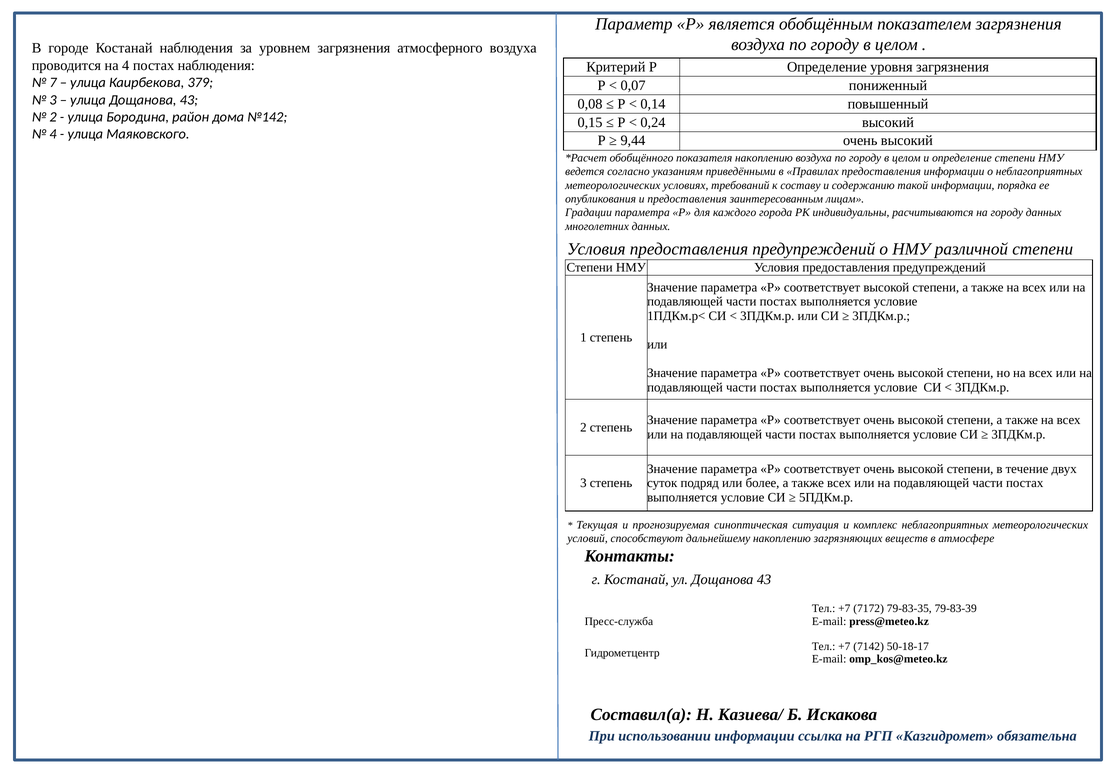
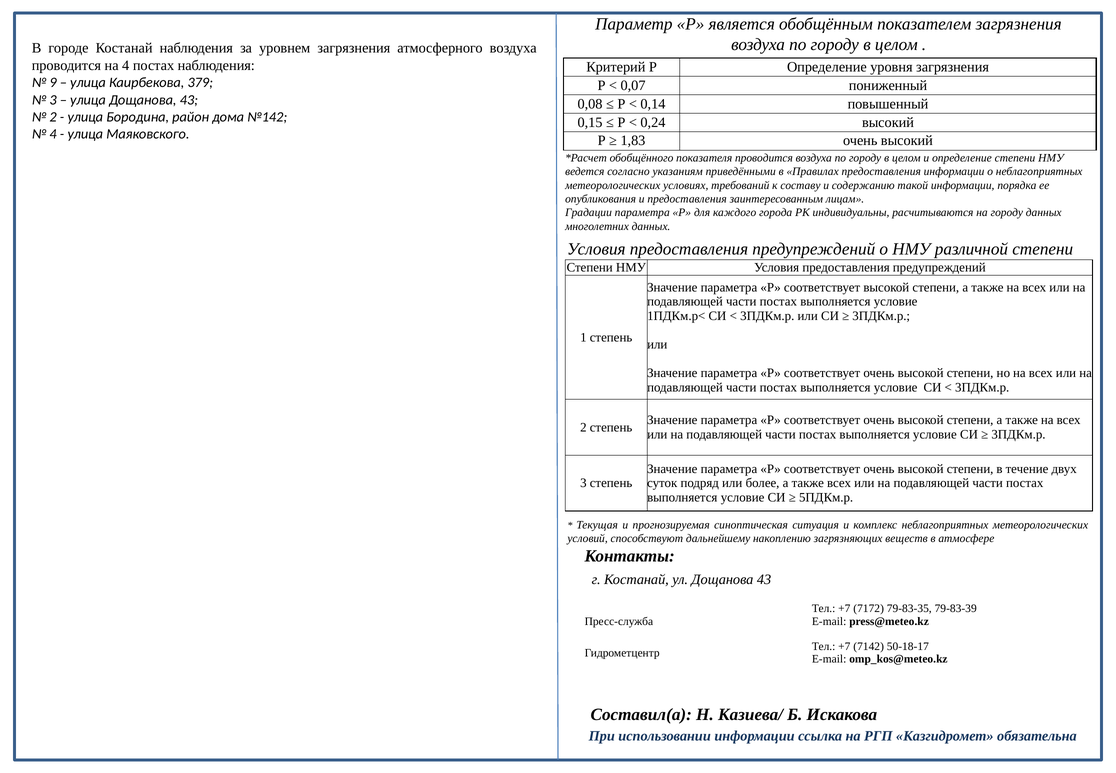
7: 7 -> 9 (53, 83)
9,44: 9,44 -> 1,83 (633, 141)
показателя накоплению: накоплению -> проводится (764, 158)
